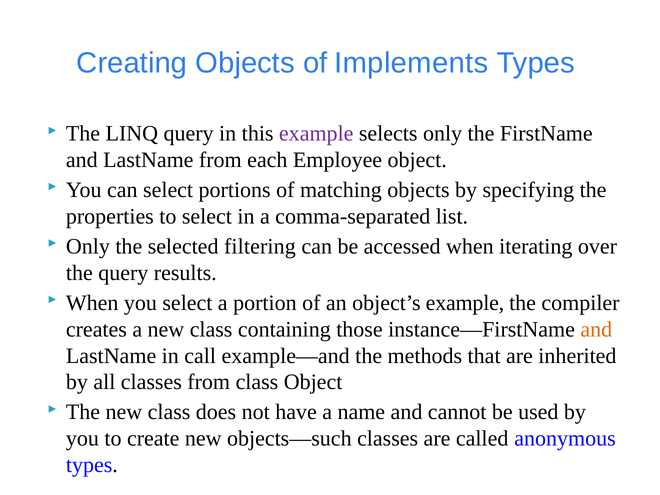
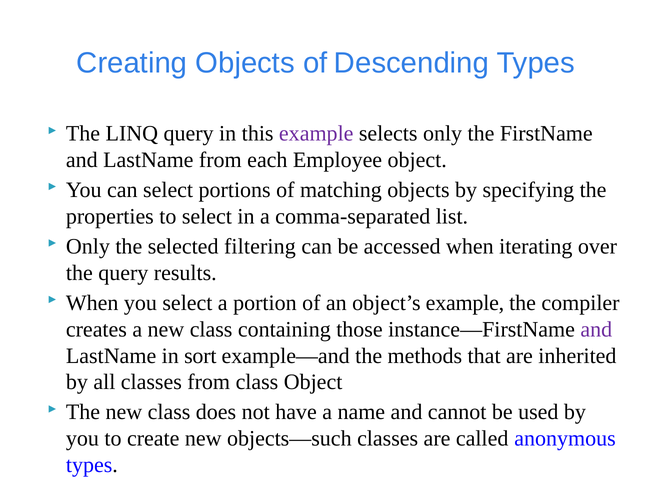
Implements: Implements -> Descending (411, 63)
and colour: orange -> purple (596, 329)
call: call -> sort (200, 356)
